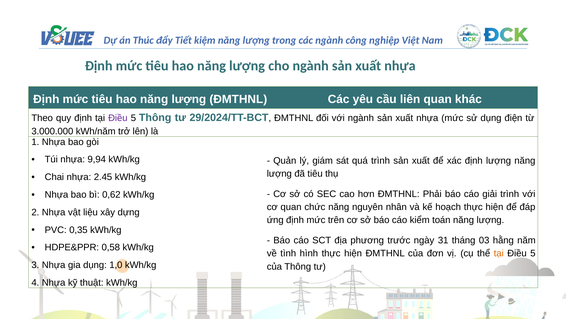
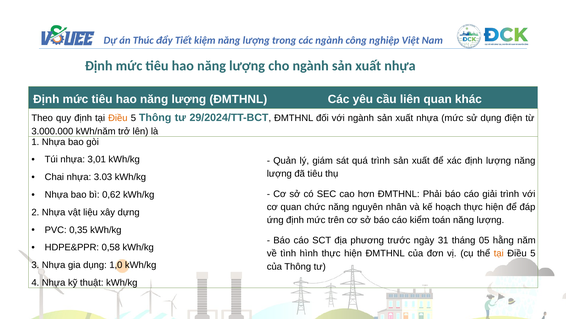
Điều colour: purple -> orange (118, 118)
9,94: 9,94 -> 3,01 (97, 159)
2.45: 2.45 -> 3.03 (103, 177)
03: 03 -> 05 (484, 240)
